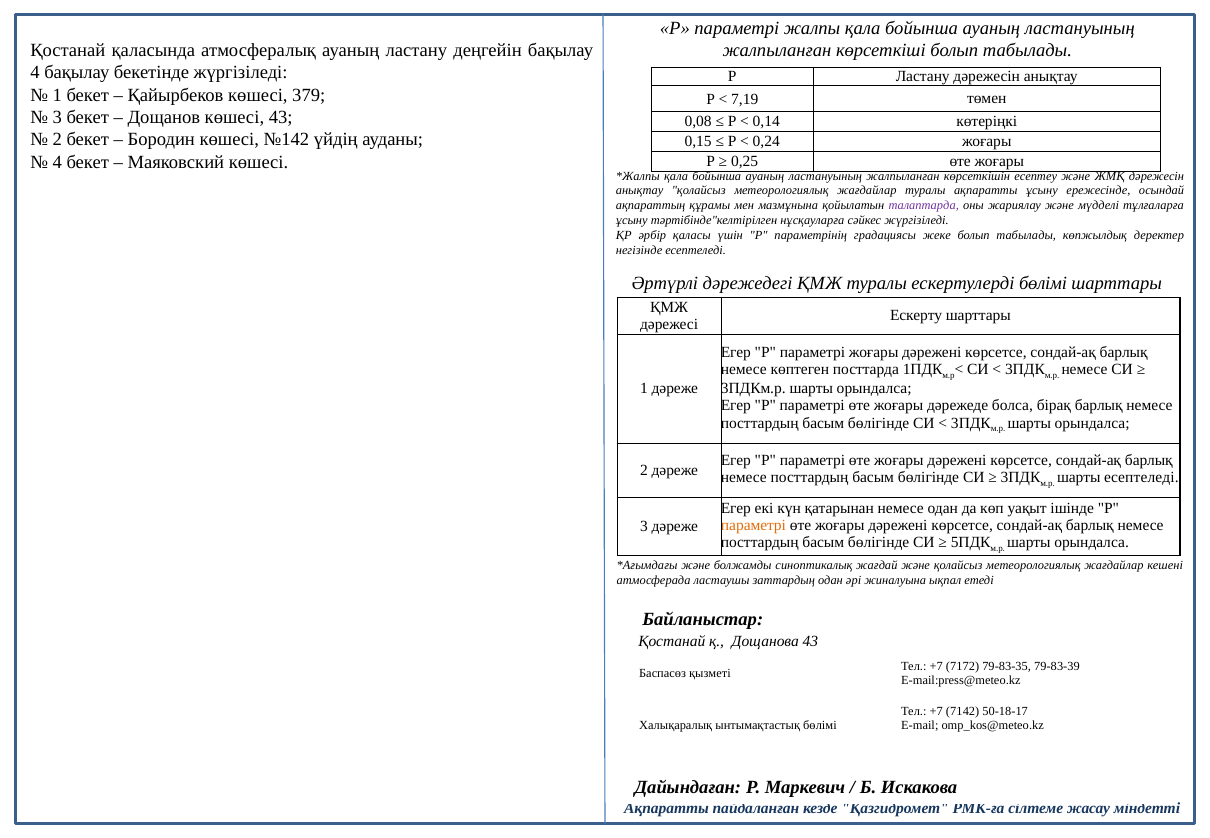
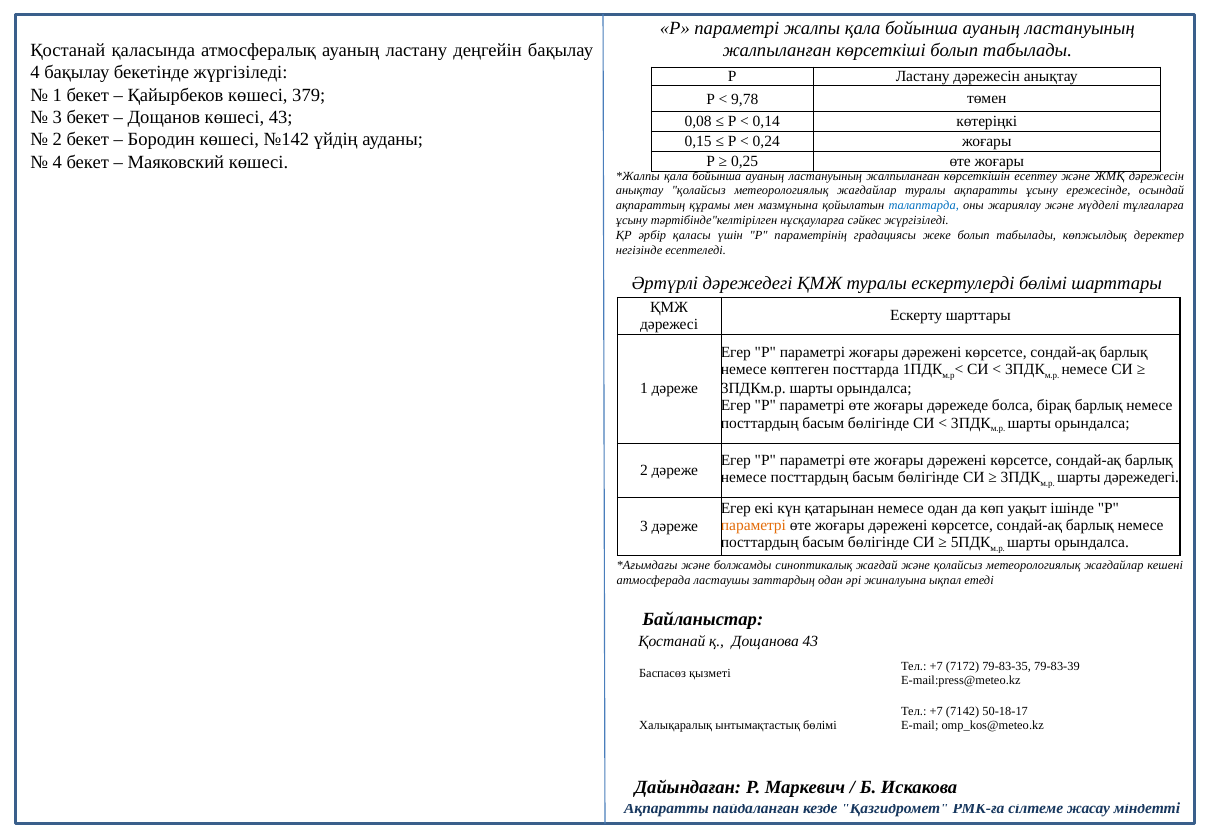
7,19: 7,19 -> 9,78 (745, 99)
талаптарда colour: purple -> blue (924, 206)
шарты есептеледі: есептеледі -> дәрежедегі (1142, 477)
